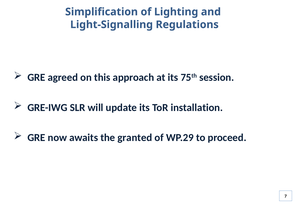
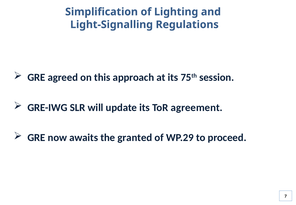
installation: installation -> agreement (197, 108)
